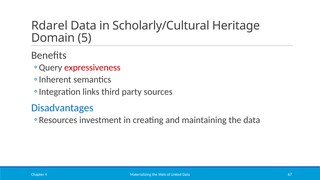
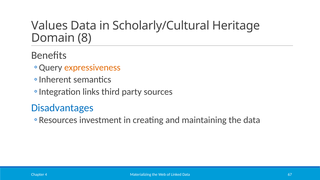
Rdarel: Rdarel -> Values (49, 26)
5: 5 -> 8 (85, 38)
expressiveness colour: red -> orange (92, 68)
